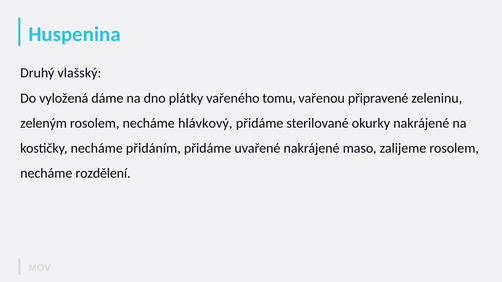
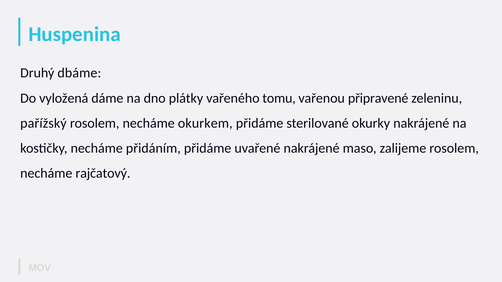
vlašský: vlašský -> dbáme (79, 73)
zeleným: zeleným -> pařížský (43, 123)
hlávkový: hlávkový -> okurkem (205, 123)
rozdělení: rozdělení -> rajčatový (103, 174)
